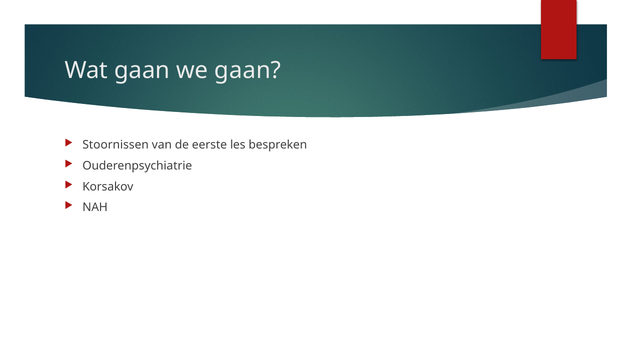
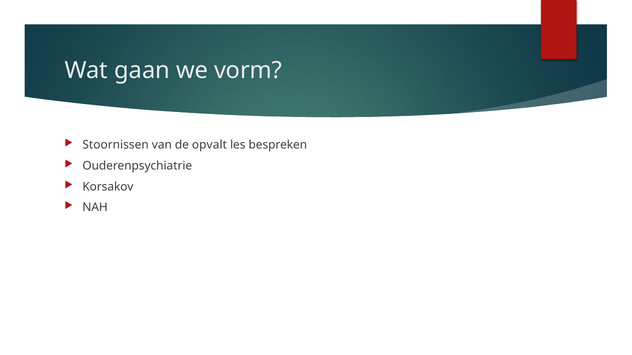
we gaan: gaan -> vorm (248, 70)
eerste: eerste -> opvalt (209, 145)
